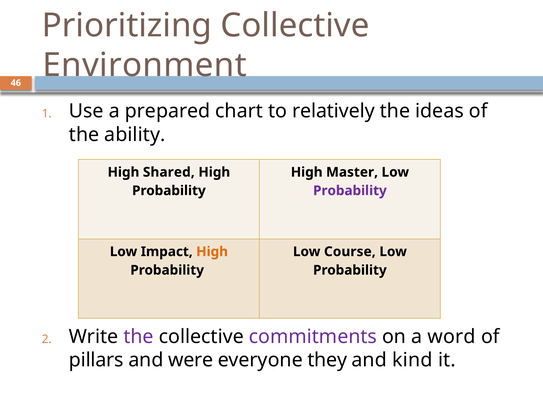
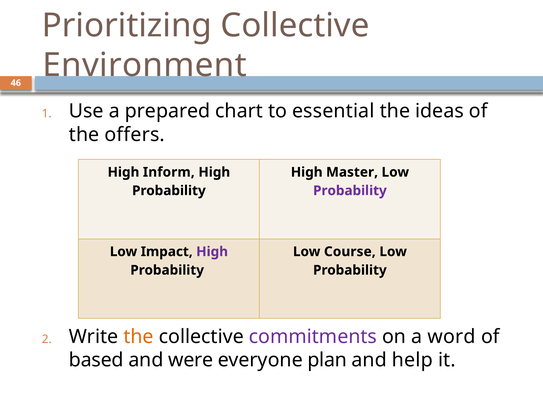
relatively: relatively -> essential (333, 111)
ability: ability -> offers (135, 134)
Shared: Shared -> Inform (169, 172)
High colour: orange -> purple (212, 251)
the colour: purple -> orange (138, 336)
pillars: pillars -> based (96, 359)
they: they -> plan (327, 359)
kind: kind -> help (412, 359)
